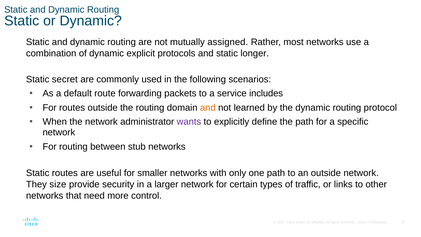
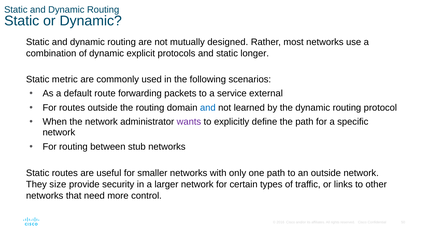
assigned: assigned -> designed (228, 42)
secret: secret -> metric (65, 79)
includes: includes -> external (266, 93)
and colour: orange -> blue (208, 108)
